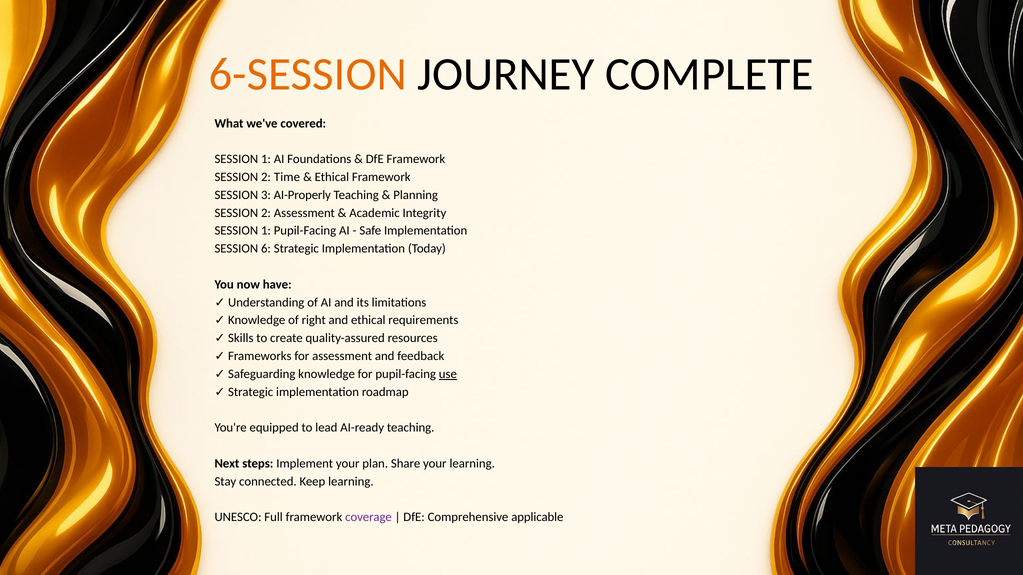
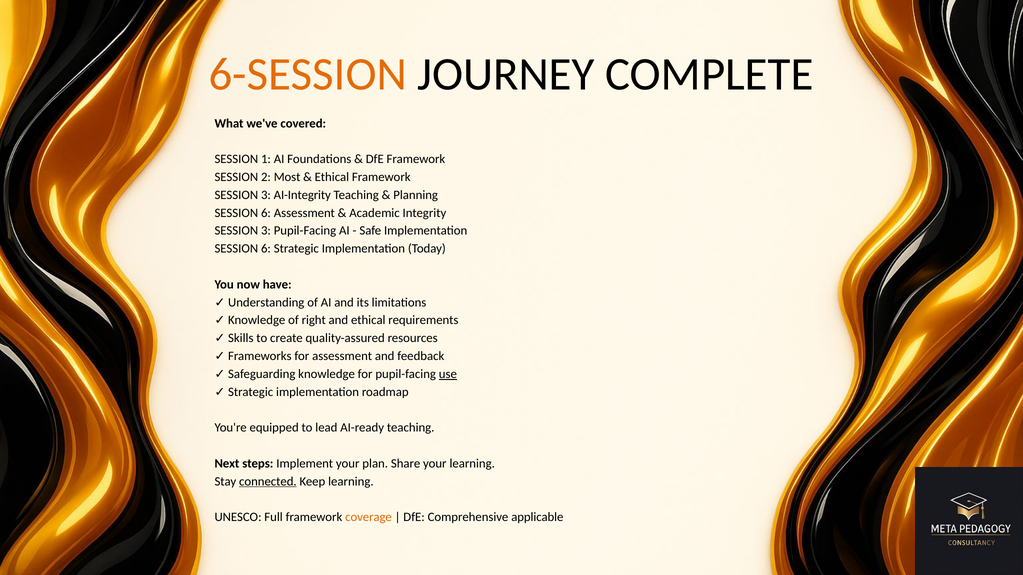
Time: Time -> Most (287, 177)
AI-Properly: AI-Properly -> AI-Integrity (302, 195)
2: 2 -> 6 (266, 213)
1: 1 -> 3 (266, 231)
connected underline: none -> present (268, 482)
coverage colour: purple -> orange (369, 517)
